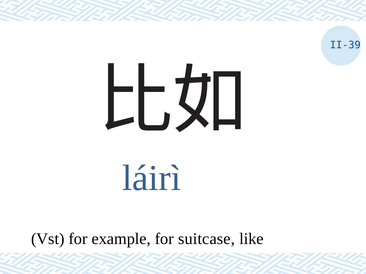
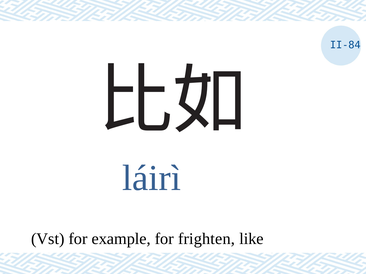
II-39: II-39 -> II-84 (345, 45)
suitcase: suitcase -> frighten (206, 239)
